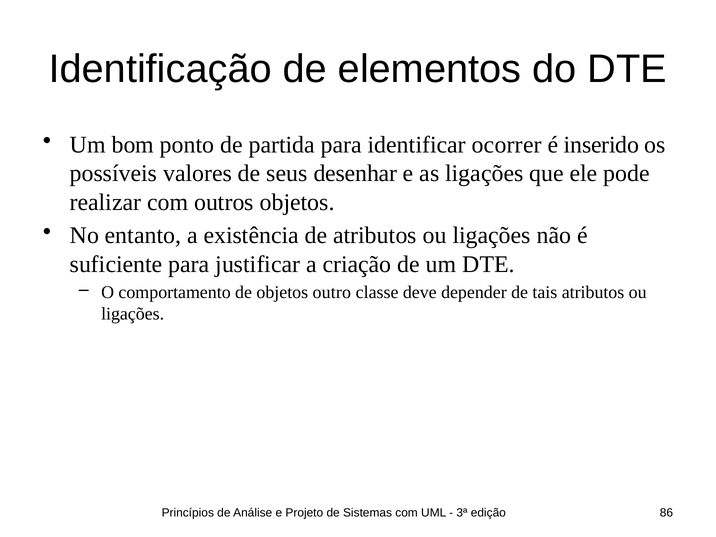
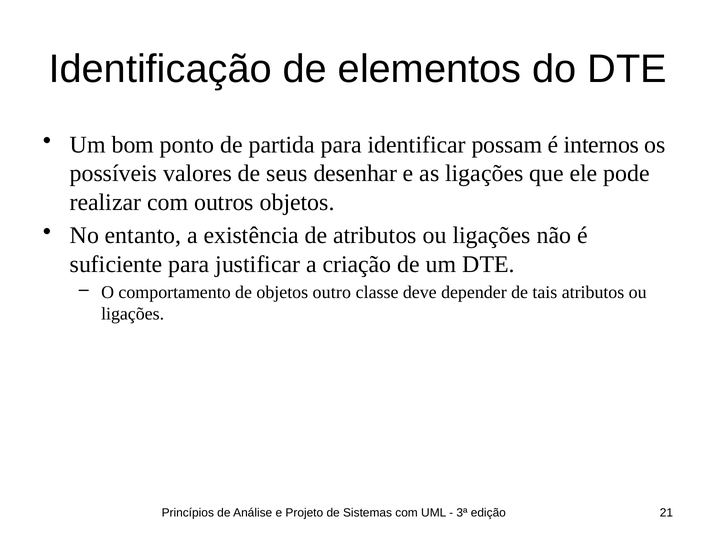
ocorrer: ocorrer -> possam (507, 145)
inserido: inserido -> internos (602, 145)
86: 86 -> 21 (666, 513)
